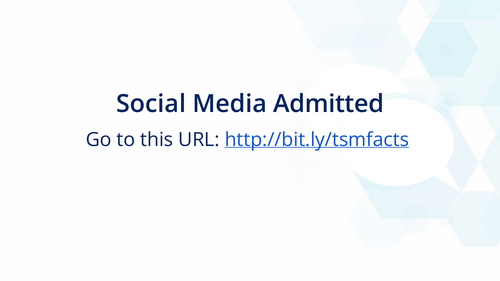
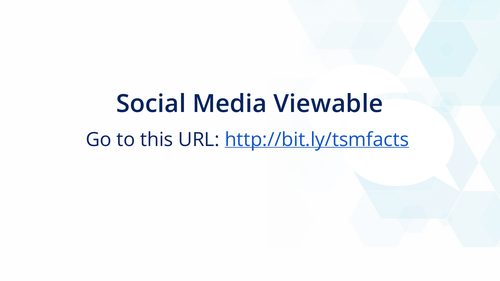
Admitted: Admitted -> Viewable (328, 104)
